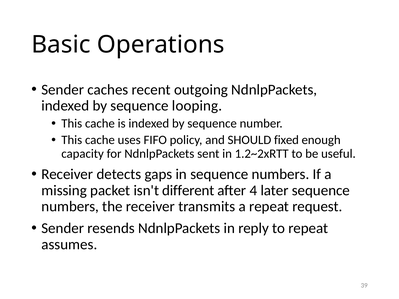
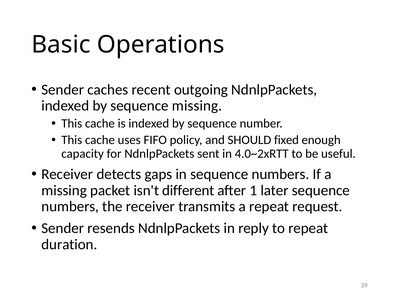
sequence looping: looping -> missing (197, 106)
1.2~2xRTT: 1.2~2xRTT -> 4.0~2xRTT (262, 154)
4: 4 -> 1 (253, 191)
assumes: assumes -> duration (69, 245)
